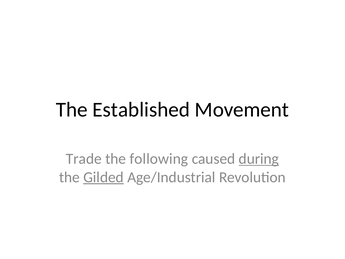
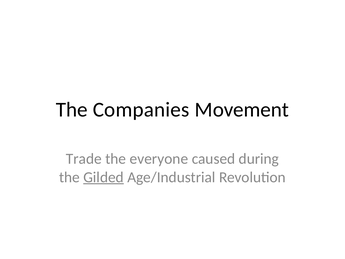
Established: Established -> Companies (141, 110)
following: following -> everyone (159, 159)
during underline: present -> none (259, 159)
